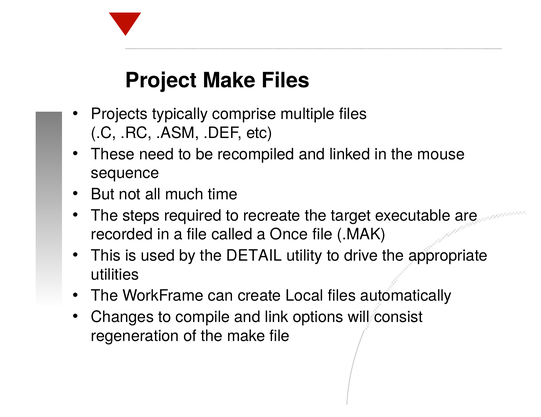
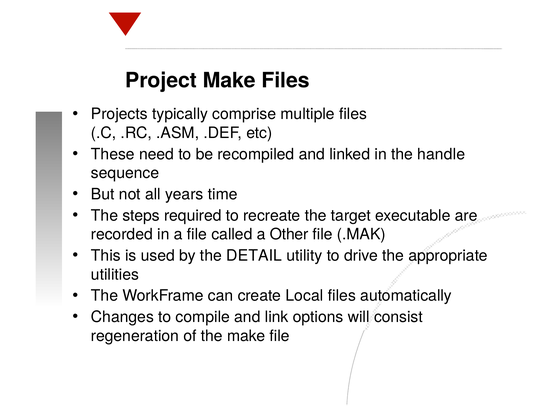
mouse: mouse -> handle (441, 154)
much: much -> years (184, 194)
Once: Once -> Other (289, 234)
